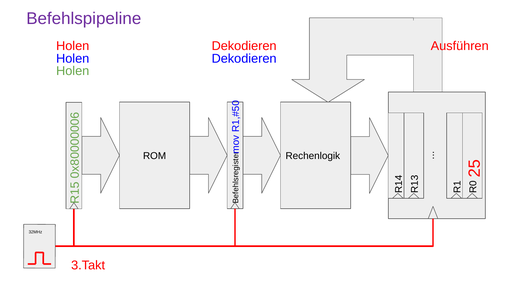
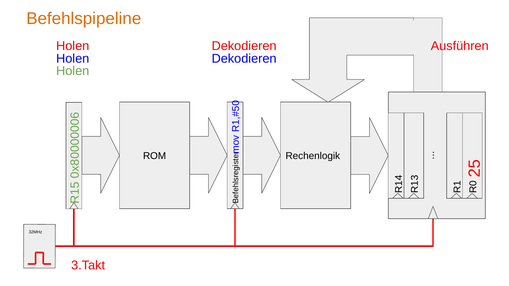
Befehlspipeline colour: purple -> orange (84, 18)
